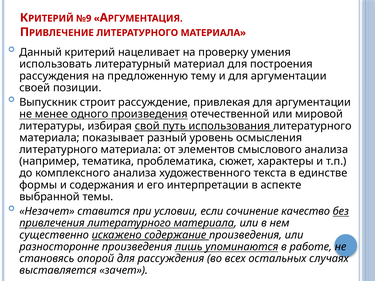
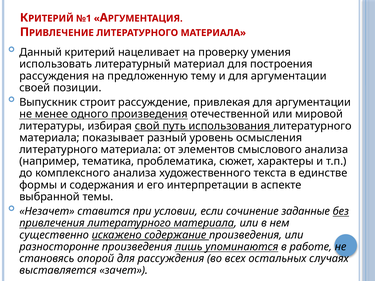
№9: №9 -> №1 (84, 18)
качество: качество -> заданные (306, 211)
